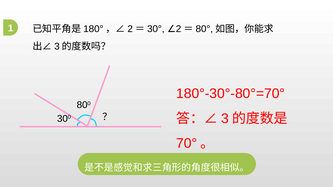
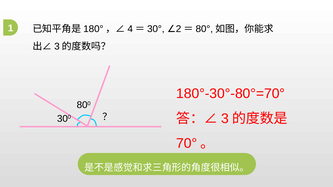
2: 2 -> 4 (130, 29)
